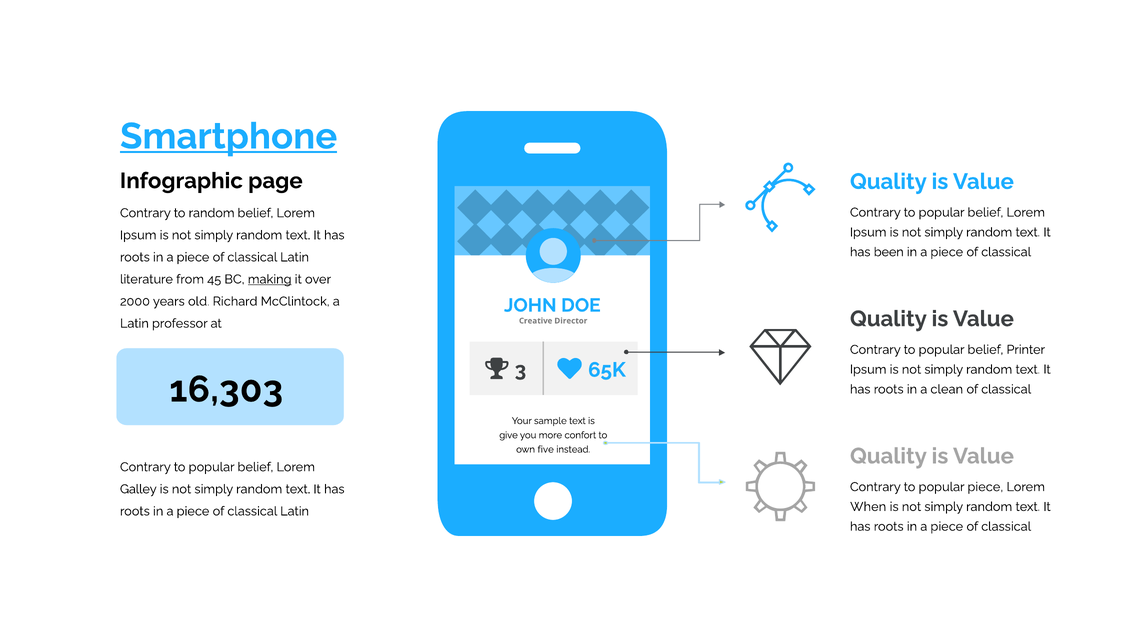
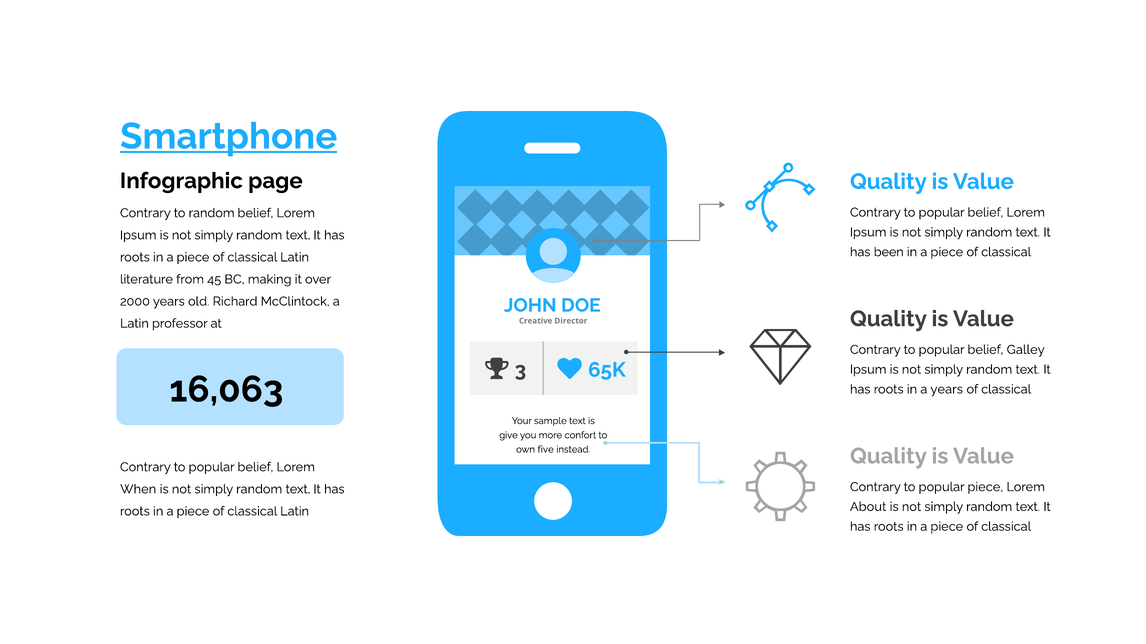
making underline: present -> none (270, 280)
Printer: Printer -> Galley (1026, 350)
16,303: 16,303 -> 16,063 (226, 390)
a clean: clean -> years (947, 390)
Galley: Galley -> When (138, 490)
When: When -> About (868, 507)
